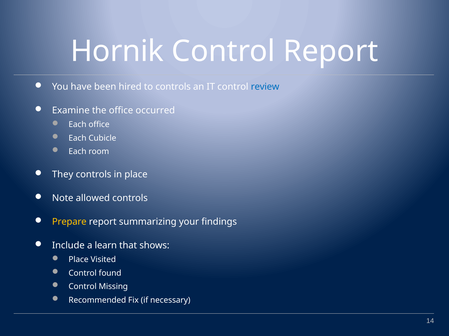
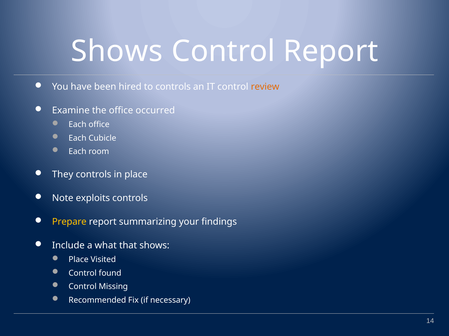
Hornik: Hornik -> Shows (117, 51)
review colour: blue -> orange (265, 87)
allowed: allowed -> exploits (93, 199)
learn: learn -> what (106, 246)
